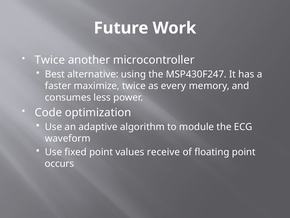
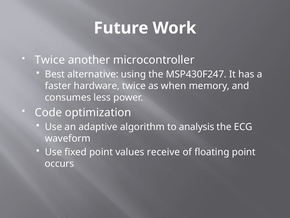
maximize: maximize -> hardware (97, 86)
every: every -> when (174, 86)
module: module -> analysis (197, 127)
